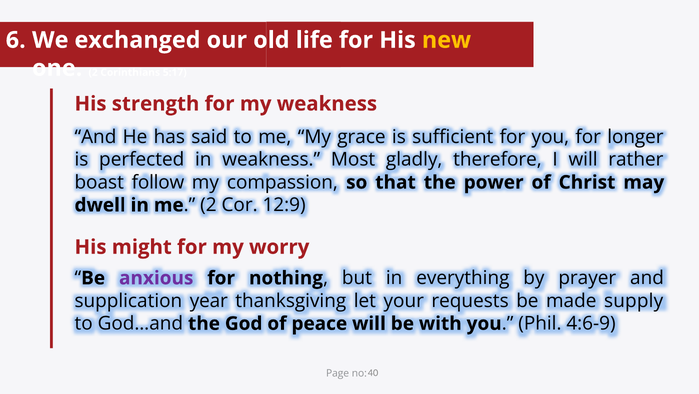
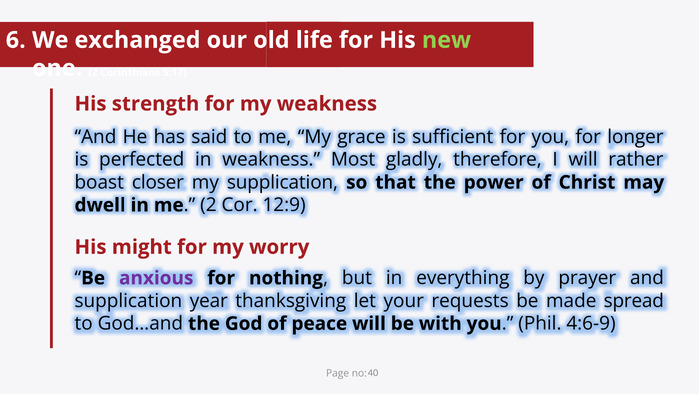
new colour: yellow -> light green (446, 40)
follow: follow -> closer (158, 182)
my compassion: compassion -> supplication (282, 182)
supply: supply -> spread (634, 301)
